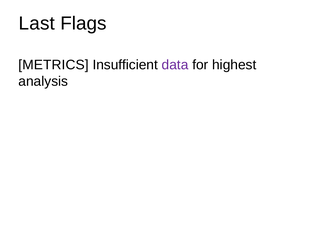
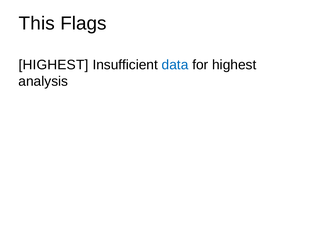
Last: Last -> This (37, 23)
METRICS: METRICS -> HIGHEST (54, 65)
data colour: purple -> blue (175, 65)
